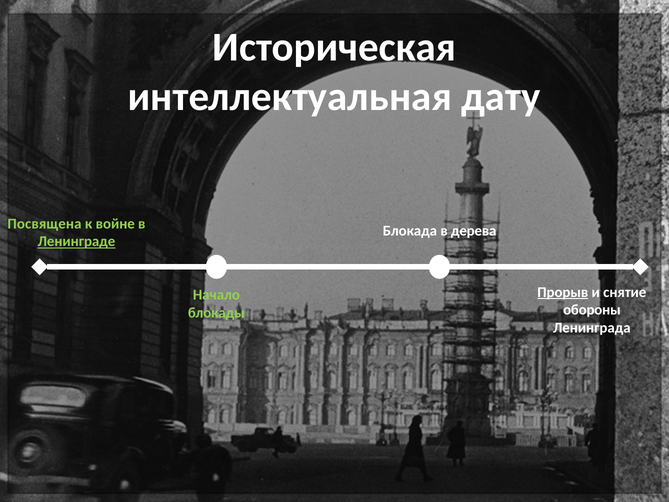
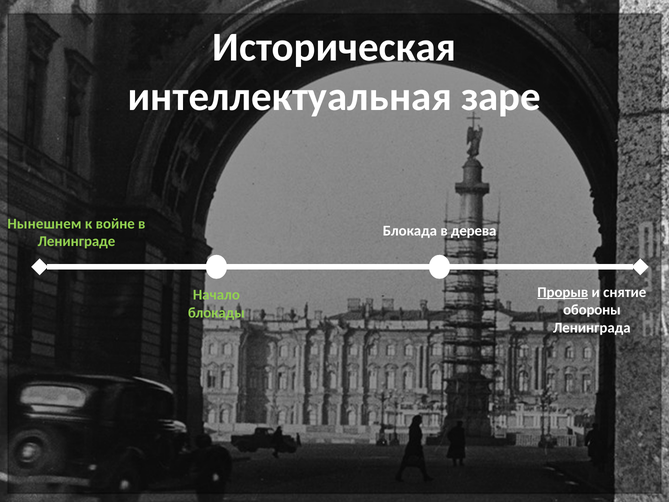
дату: дату -> заре (501, 97)
Посвящена: Посвящена -> Нынешнем (44, 224)
Ленинграде underline: present -> none (76, 241)
